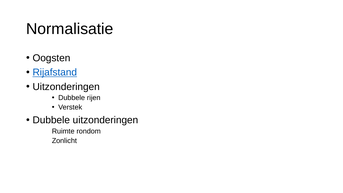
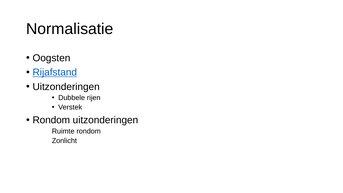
Dubbele: Dubbele -> Rondom (51, 120)
